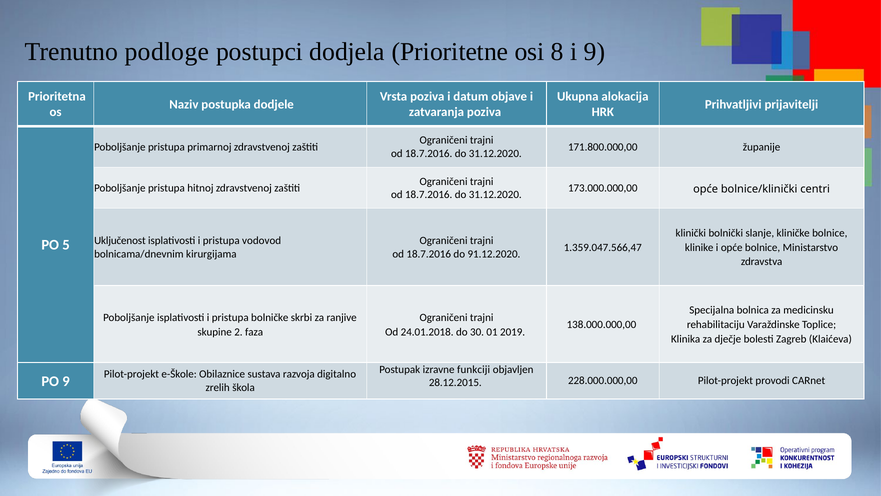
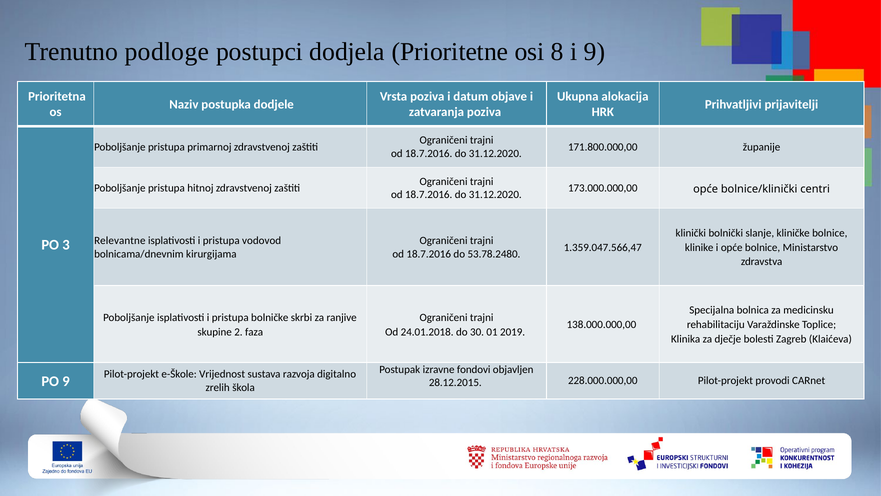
Uključenost: Uključenost -> Relevantne (120, 240)
5: 5 -> 3 (66, 245)
91.12.2020: 91.12.2020 -> 53.78.2480 (494, 254)
funkciji: funkciji -> fondovi (474, 369)
Obilaznice: Obilaznice -> Vrijednost (222, 374)
